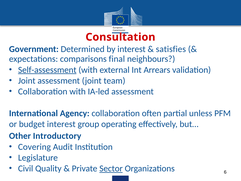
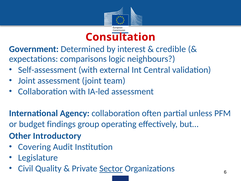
satisfies: satisfies -> credible (171, 49)
final: final -> logic (117, 59)
Self-assessment underline: present -> none (47, 70)
Arrears: Arrears -> Central (157, 70)
budget interest: interest -> findings (61, 124)
